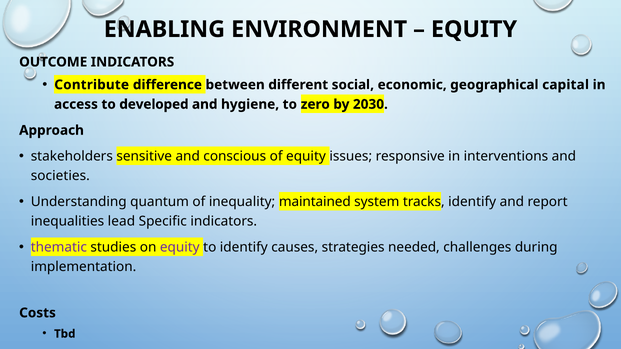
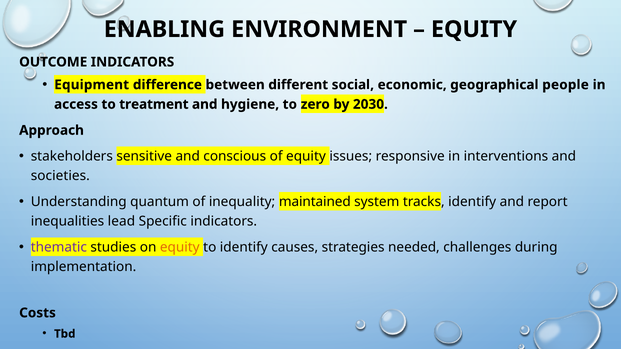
Contribute: Contribute -> Equipment (92, 85)
capital: capital -> people (566, 85)
developed: developed -> treatment (154, 104)
equity colour: purple -> orange (180, 248)
